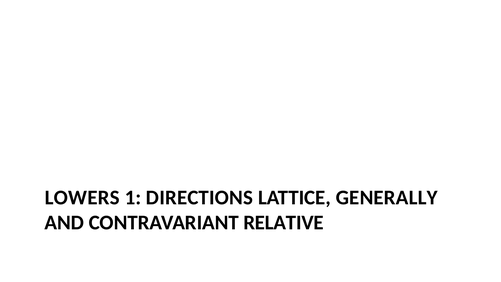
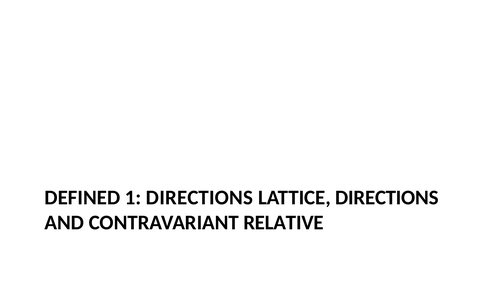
LOWERS: LOWERS -> DEFINED (82, 198)
LATTICE GENERALLY: GENERALLY -> DIRECTIONS (387, 198)
